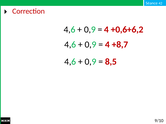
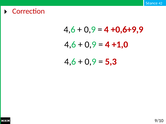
+0,6+6,2: +0,6+6,2 -> +0,6+9,9 (127, 30)
+8,7: +8,7 -> +1,0 (120, 45)
8,5: 8,5 -> 5,3 (111, 62)
